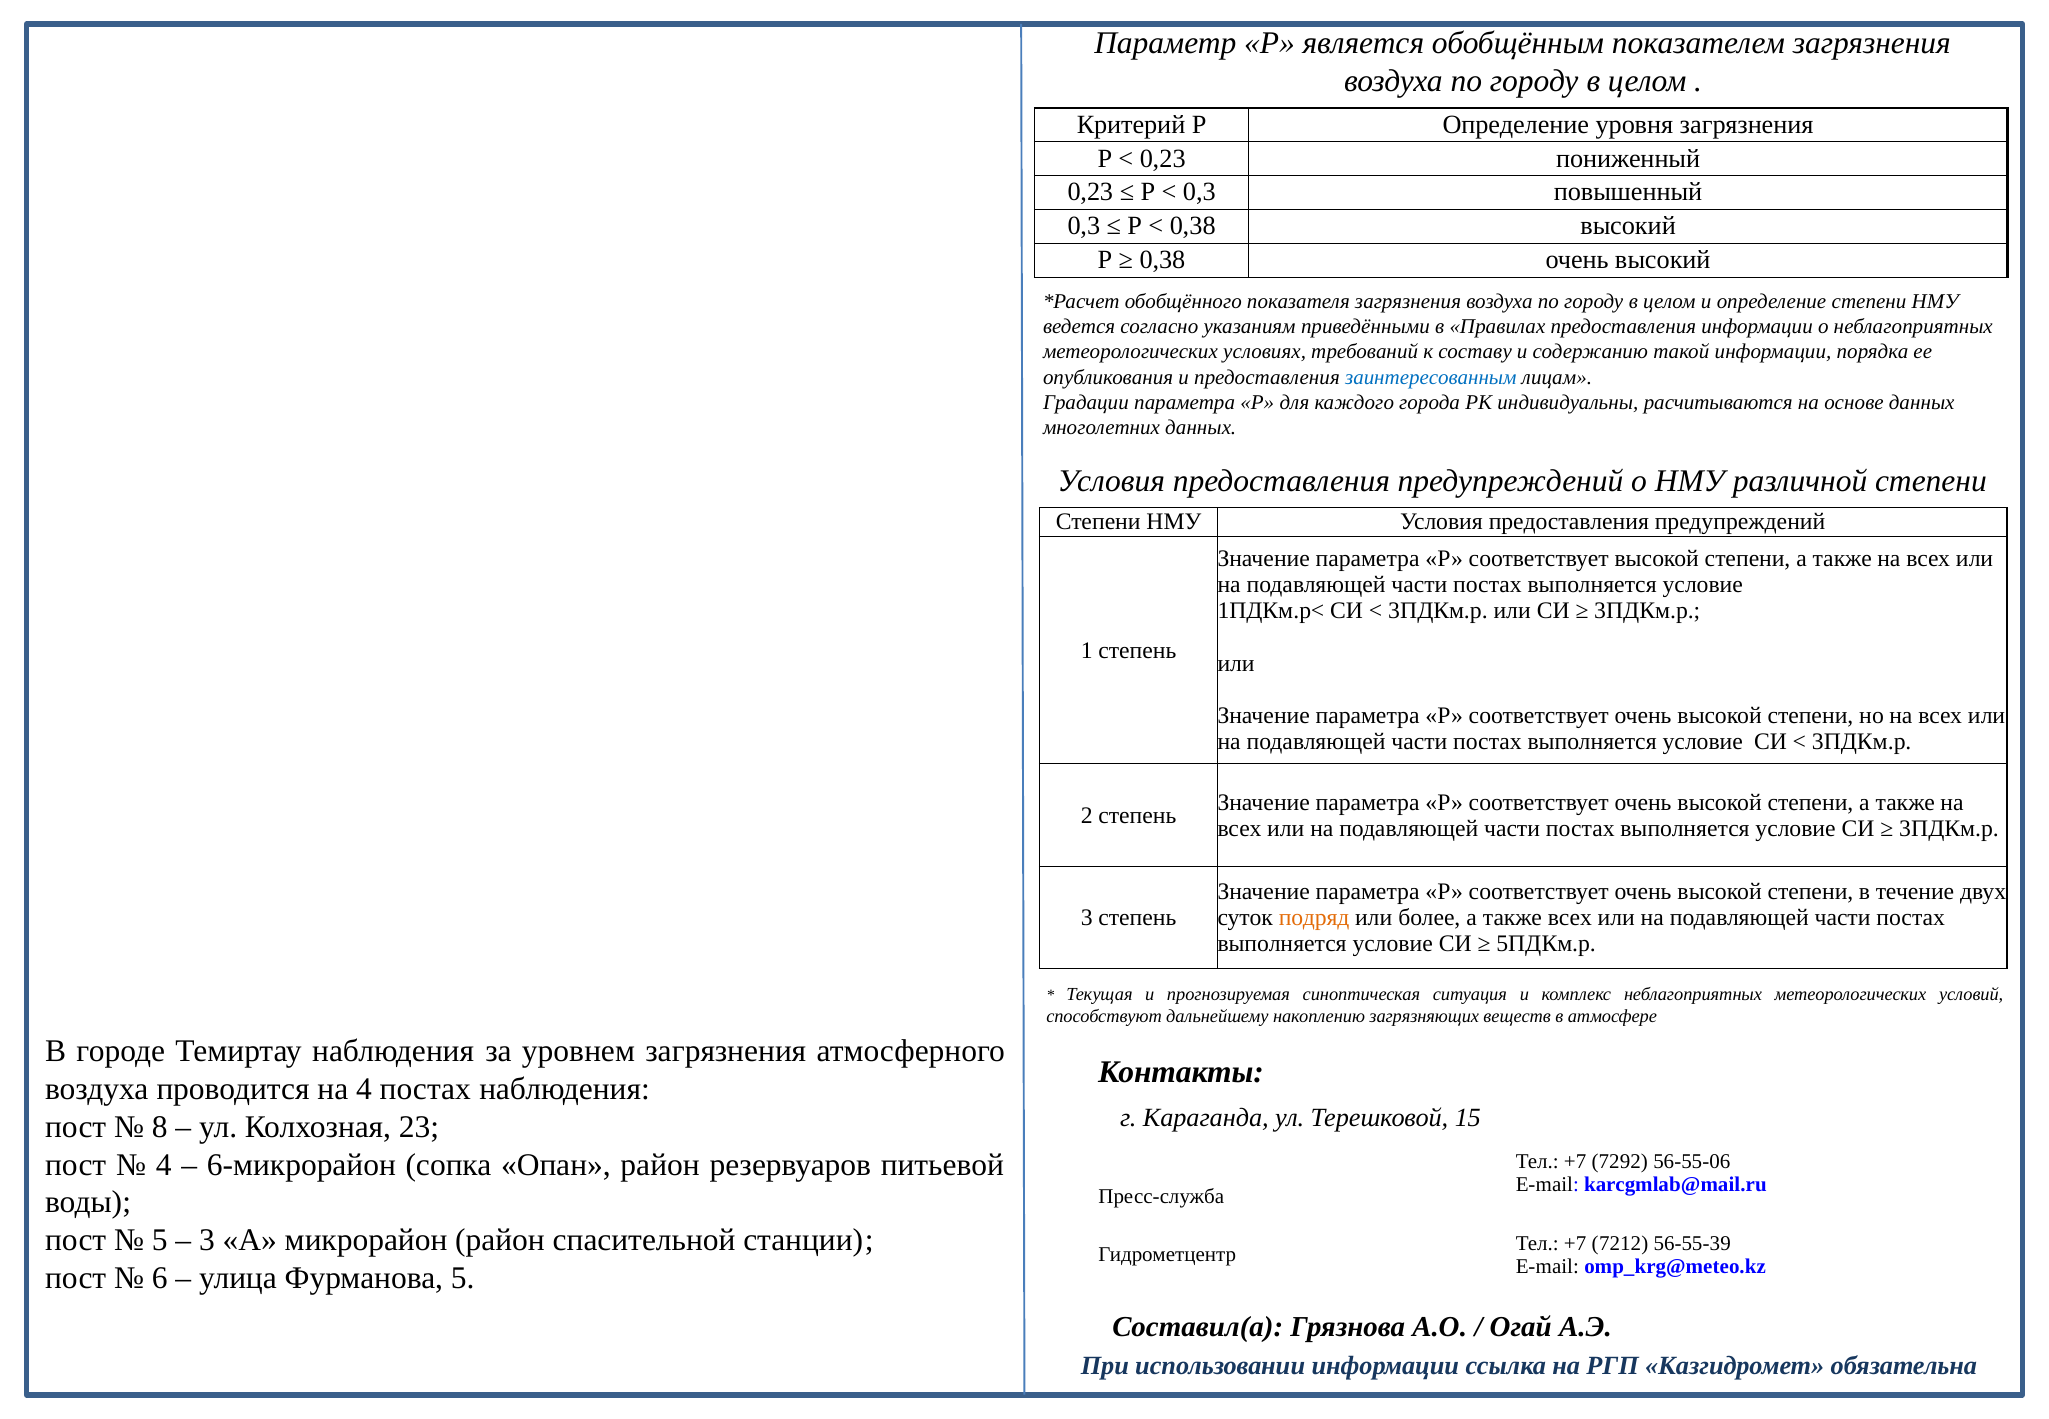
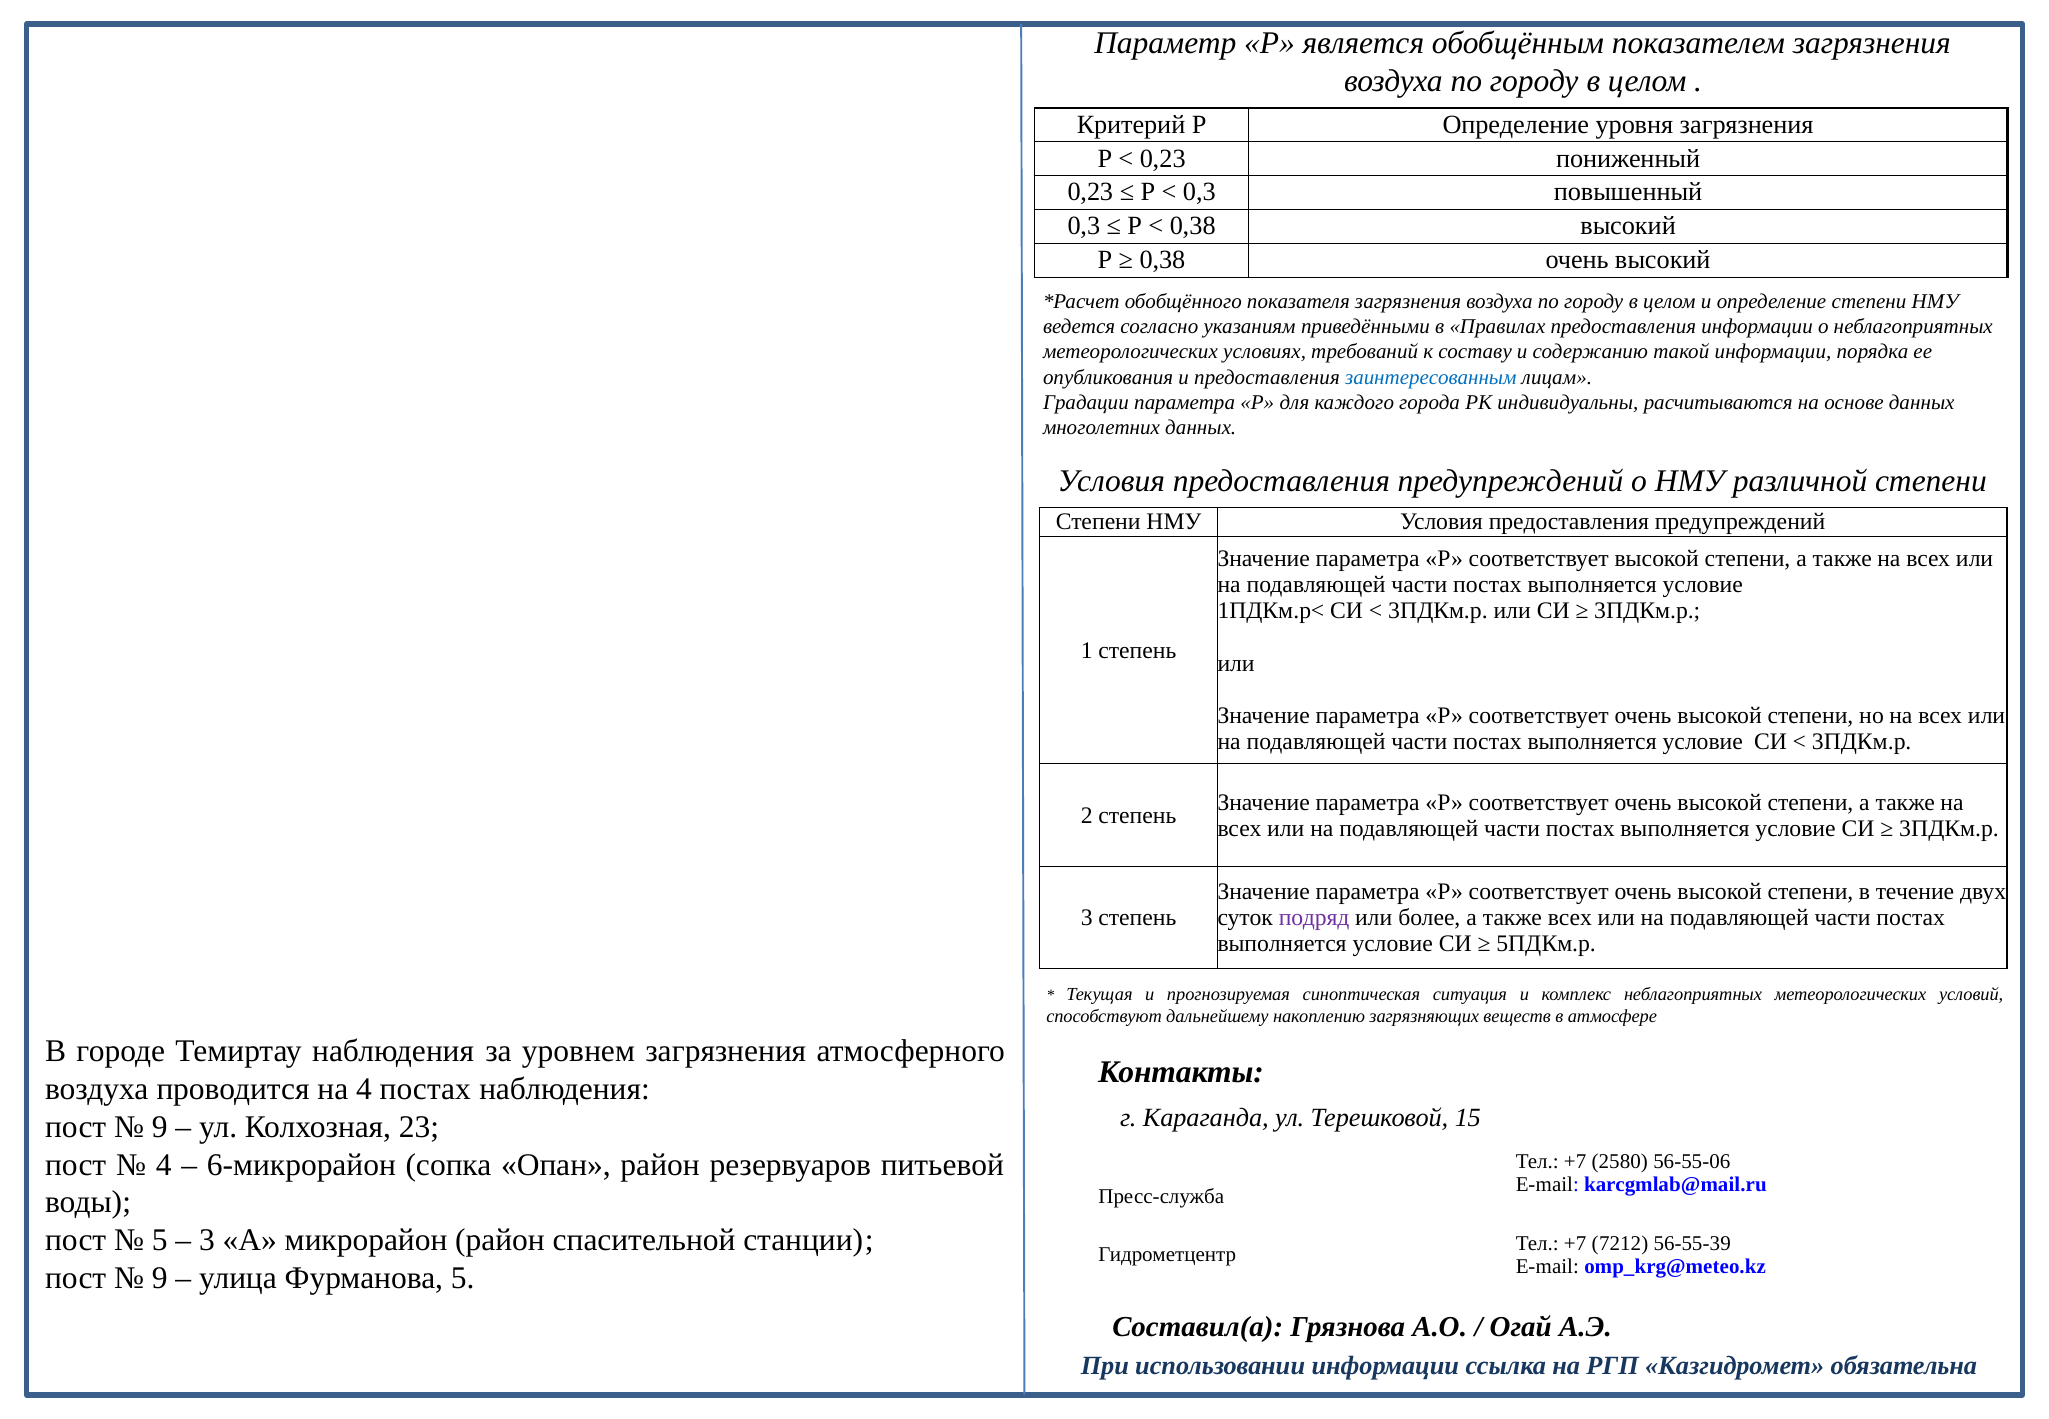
подряд colour: orange -> purple (1314, 918)
8: 8 -> 9 (160, 1127)
7292: 7292 -> 2580 (1620, 1161)
6: 6 -> 9 (160, 1278)
